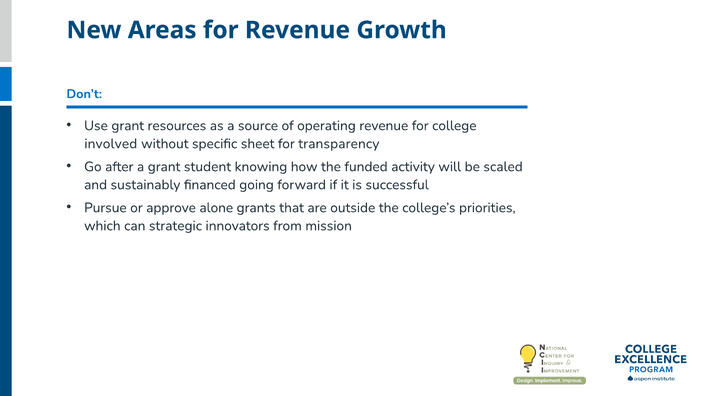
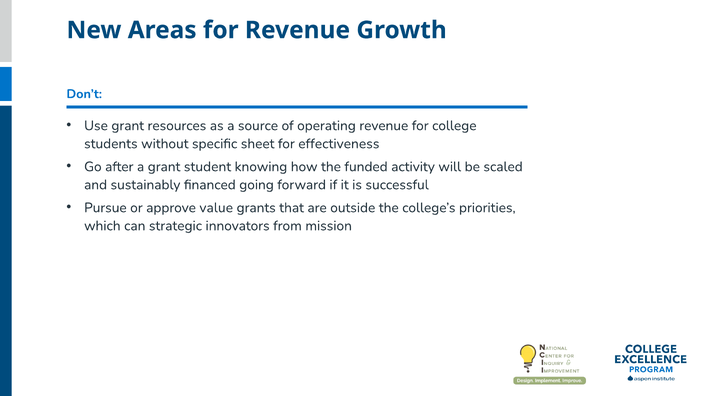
involved: involved -> students (111, 144)
transparency: transparency -> effectiveness (339, 144)
alone: alone -> value (216, 208)
